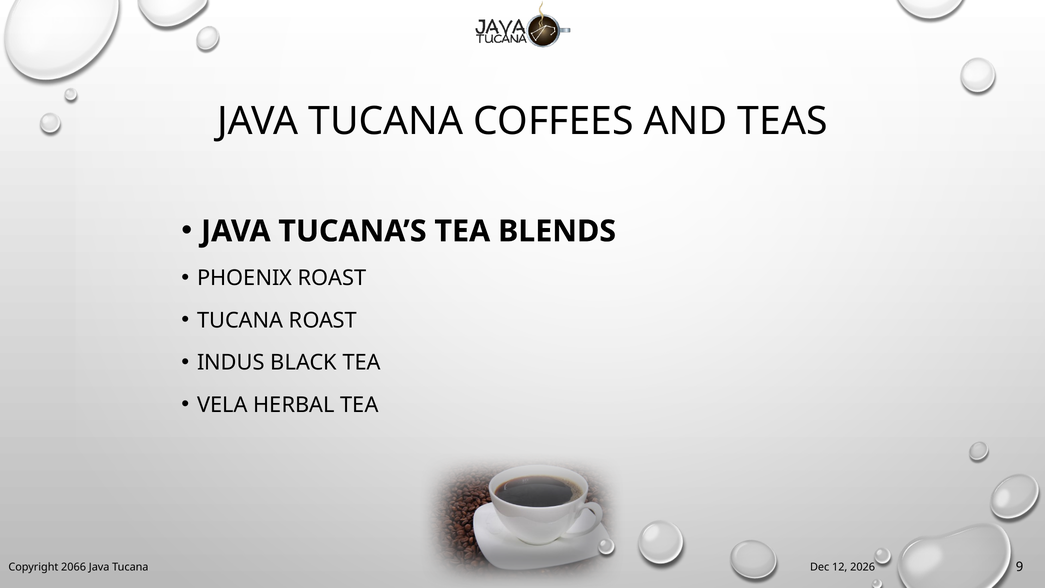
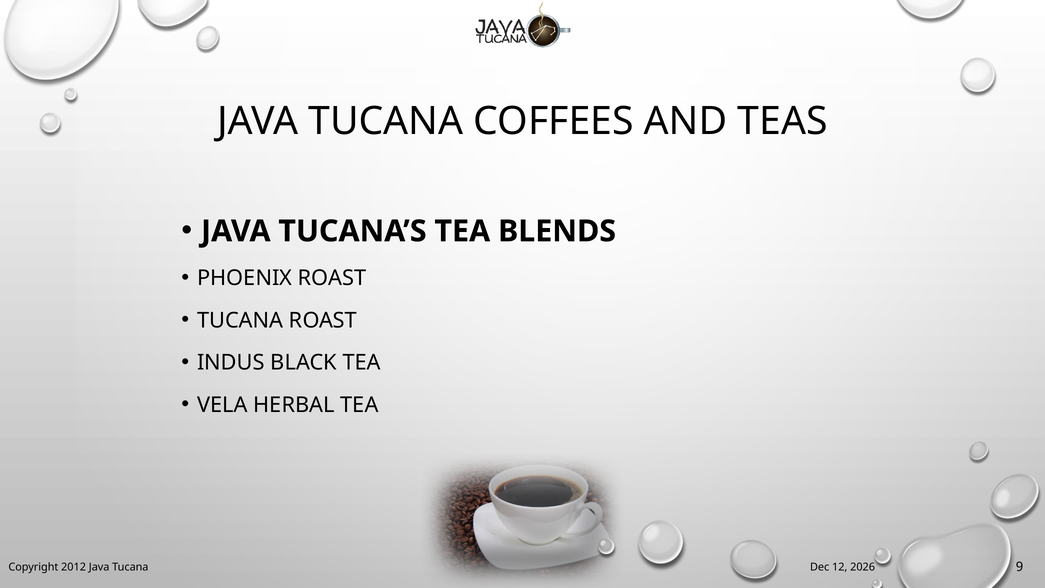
2066: 2066 -> 2012 (74, 567)
